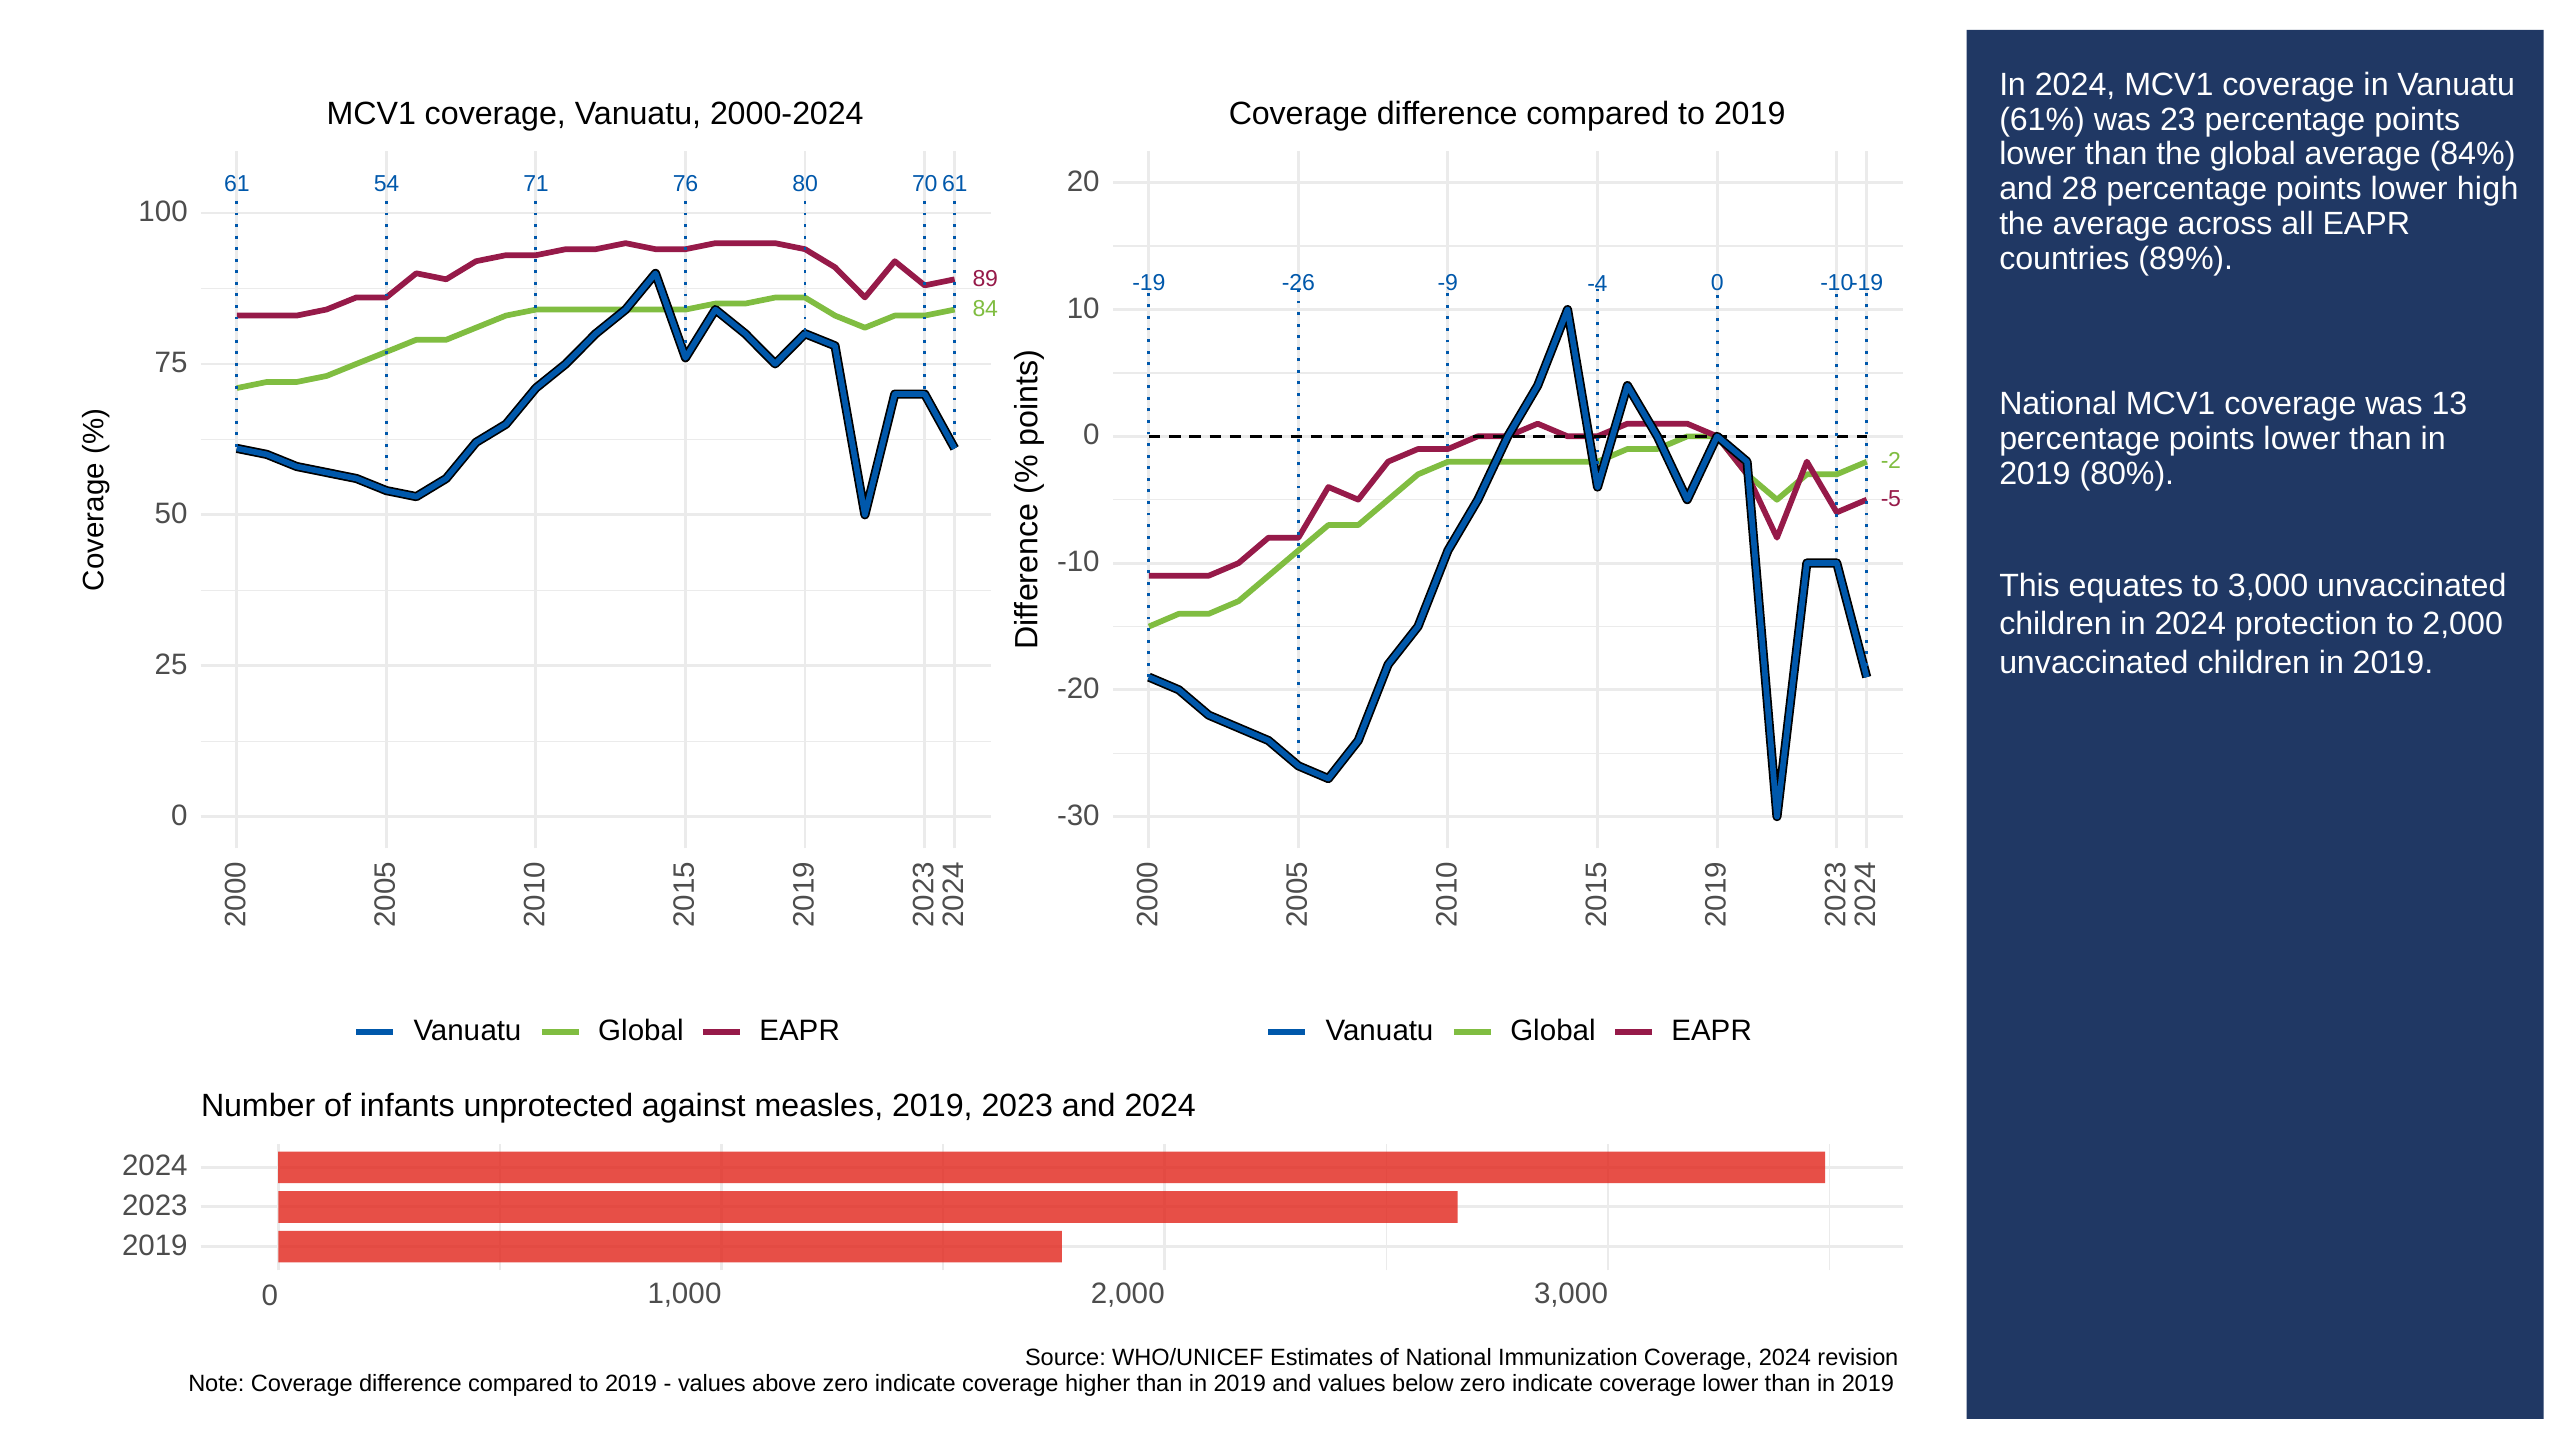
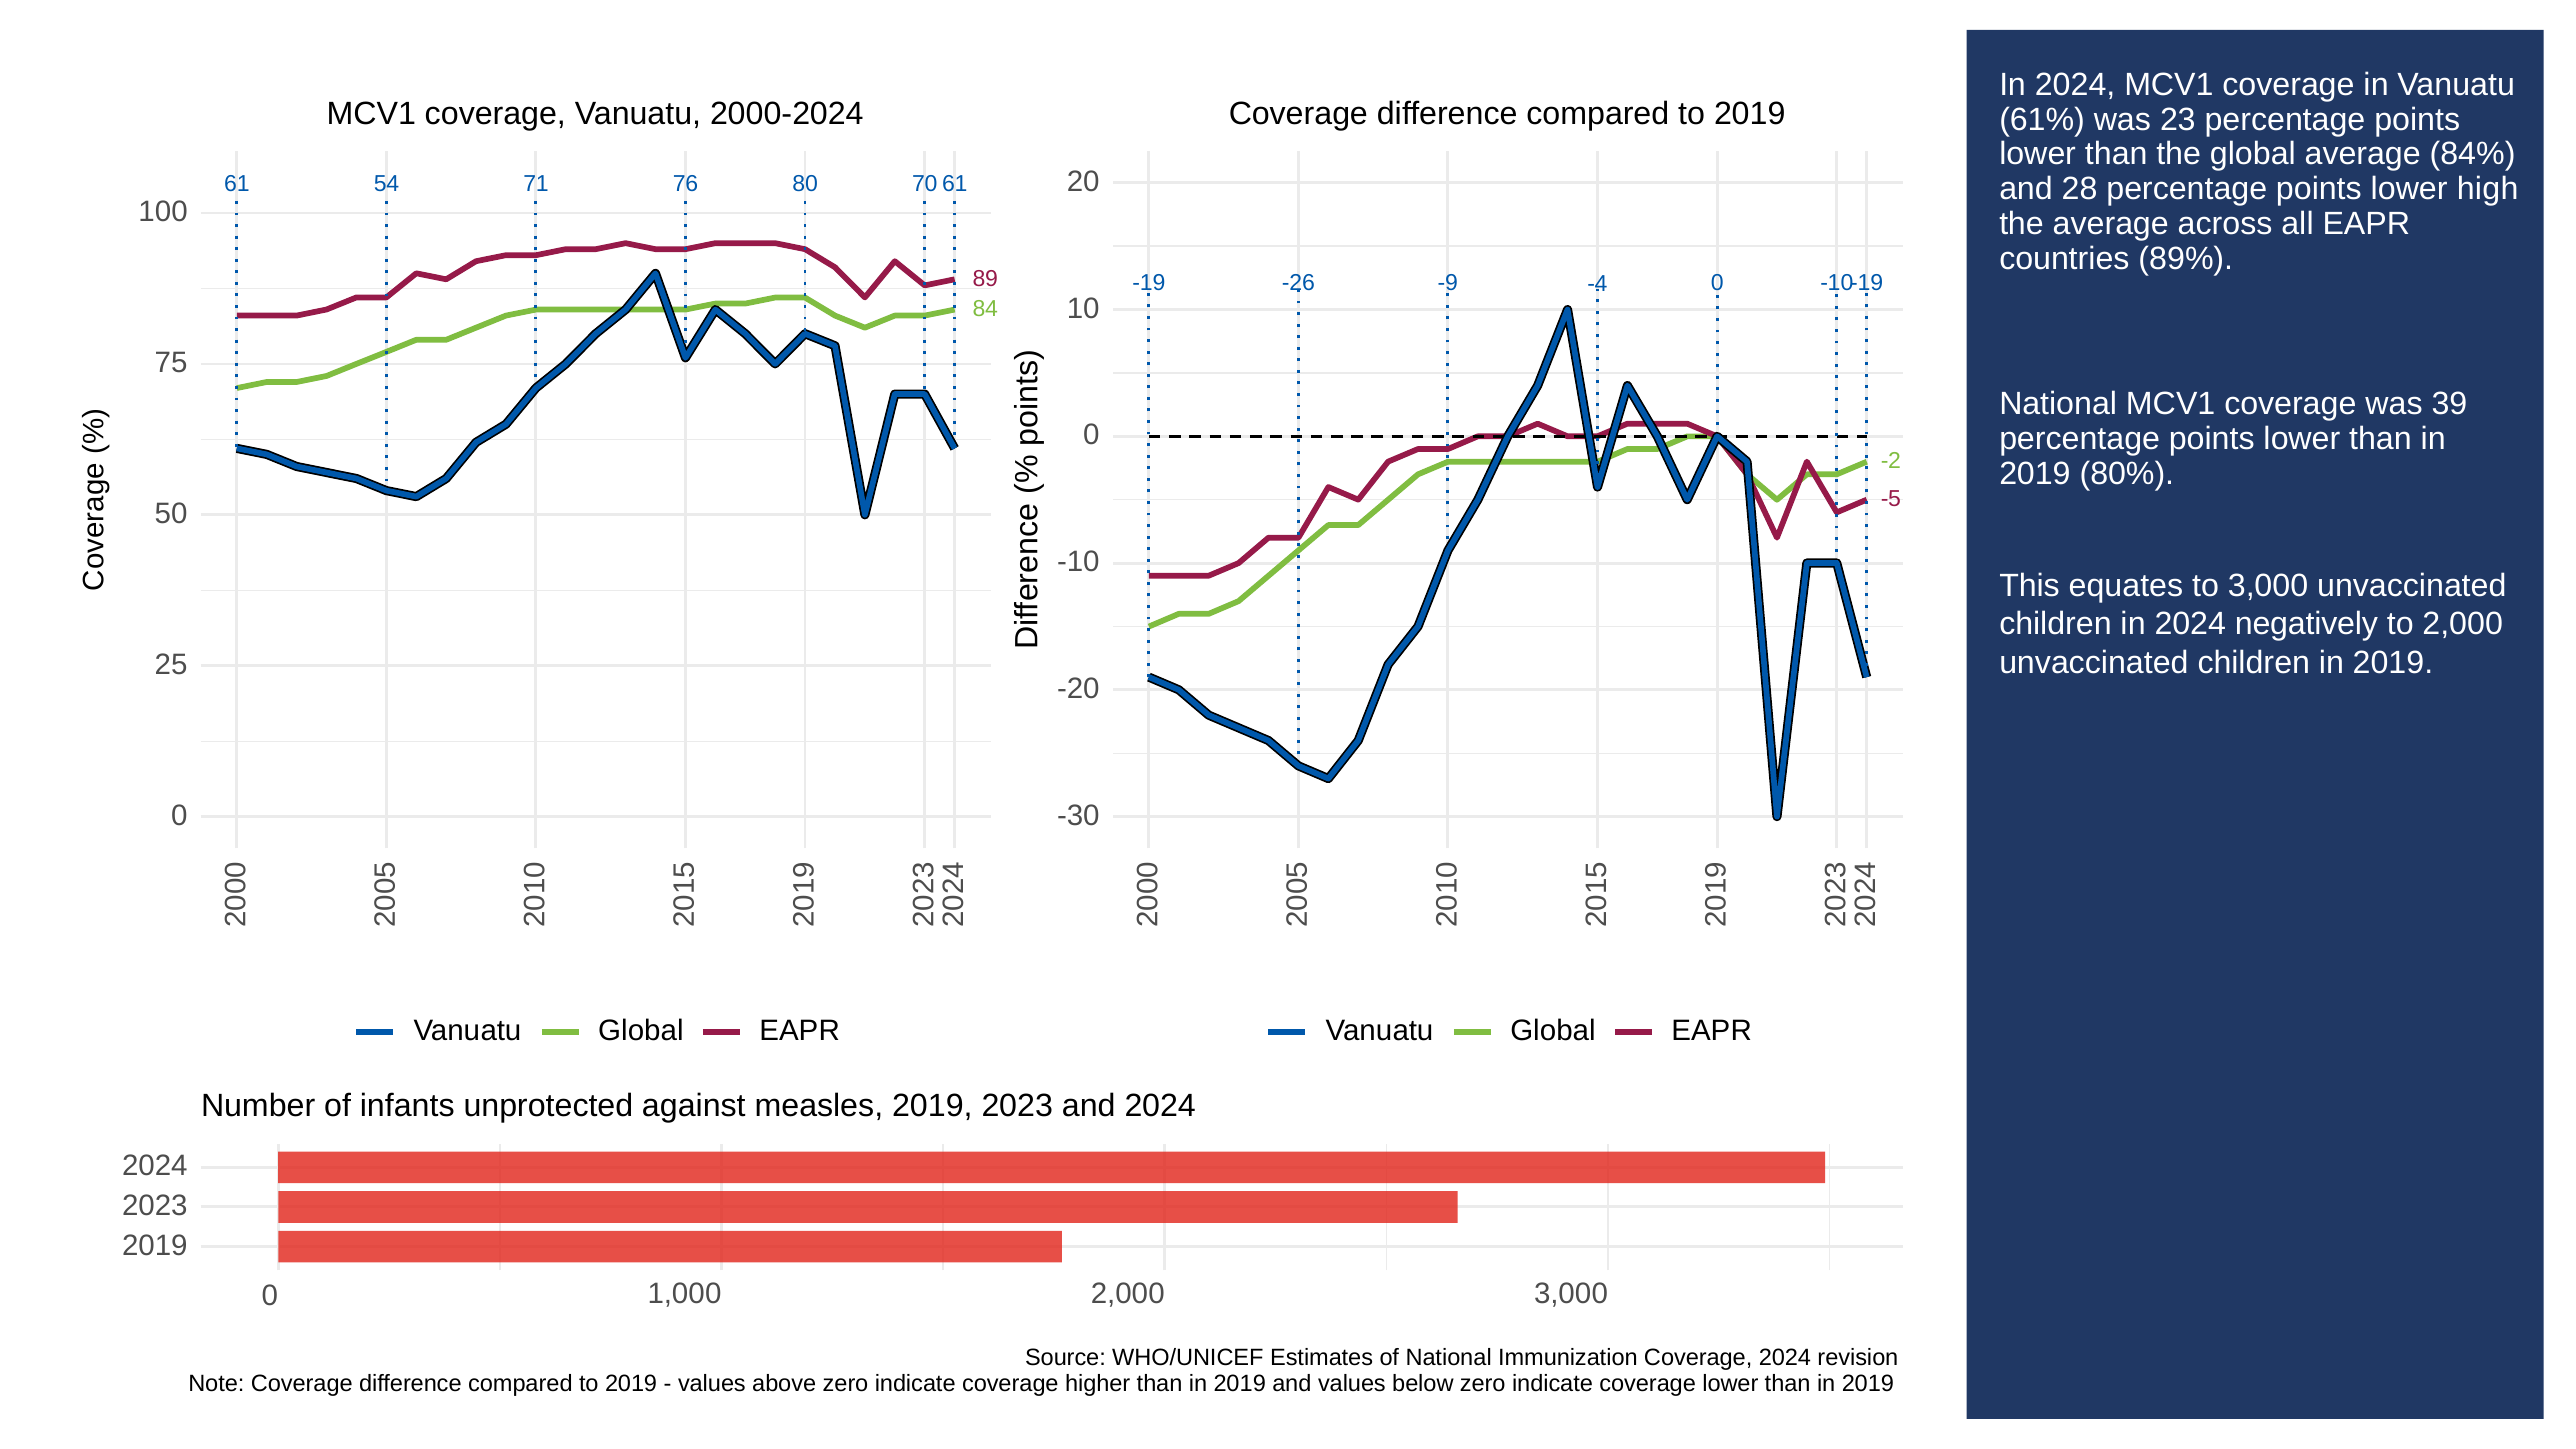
13: 13 -> 39 (2449, 404)
protection: protection -> negatively (2306, 624)
